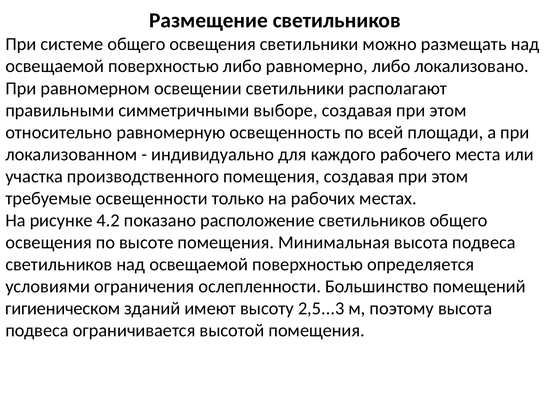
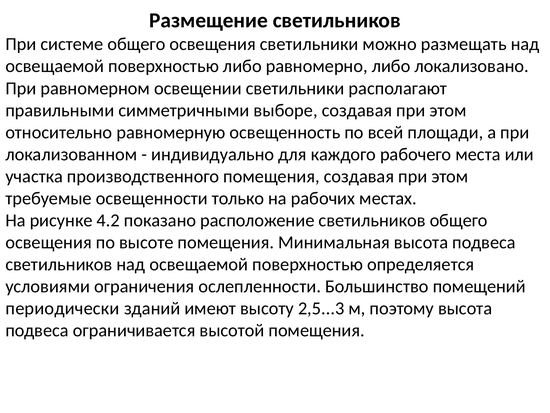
гигиеническом: гигиеническом -> периодически (63, 308)
